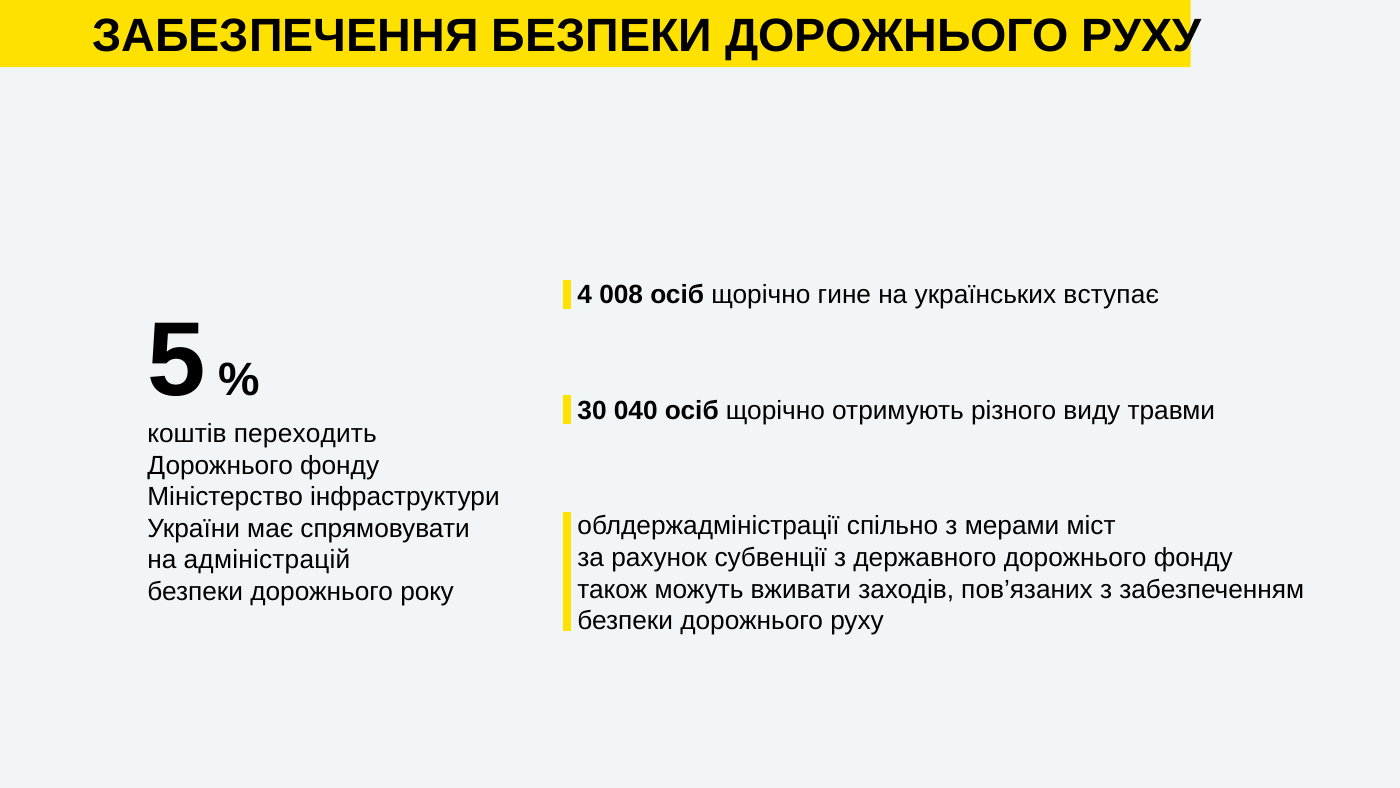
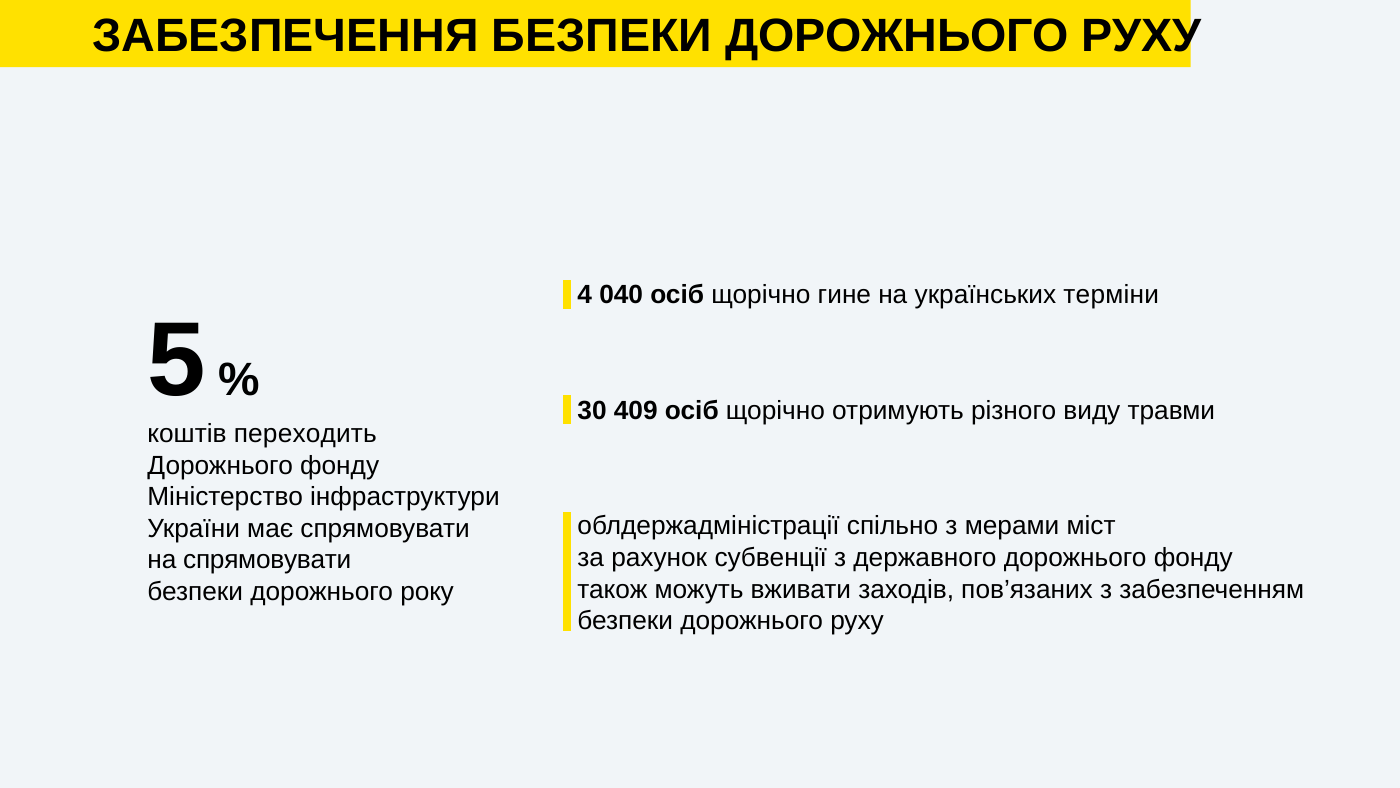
008: 008 -> 040 (621, 295)
вступає: вступає -> терміни (1111, 295)
040: 040 -> 409 (636, 410)
на адміністрацій: адміністрацій -> спрямовувати (267, 560)
